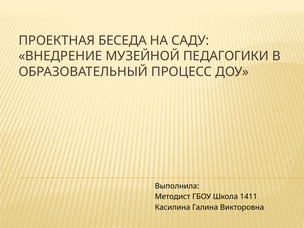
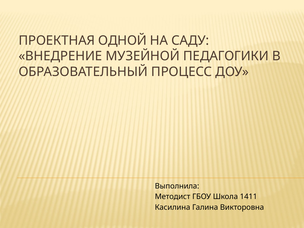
БЕСЕДА: БЕСЕДА -> ОДНОЙ (123, 40)
